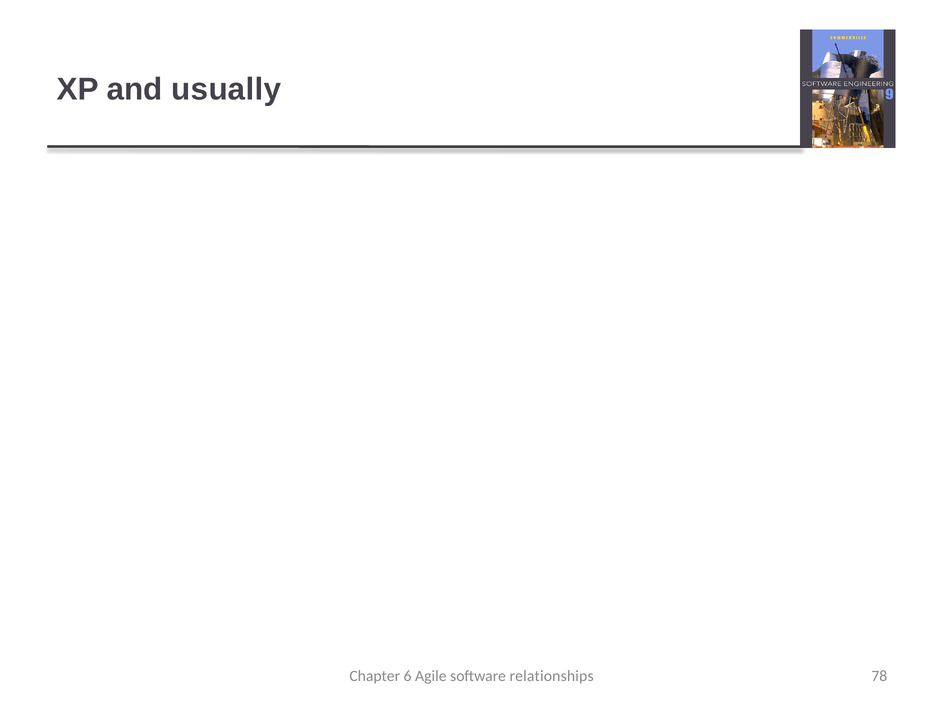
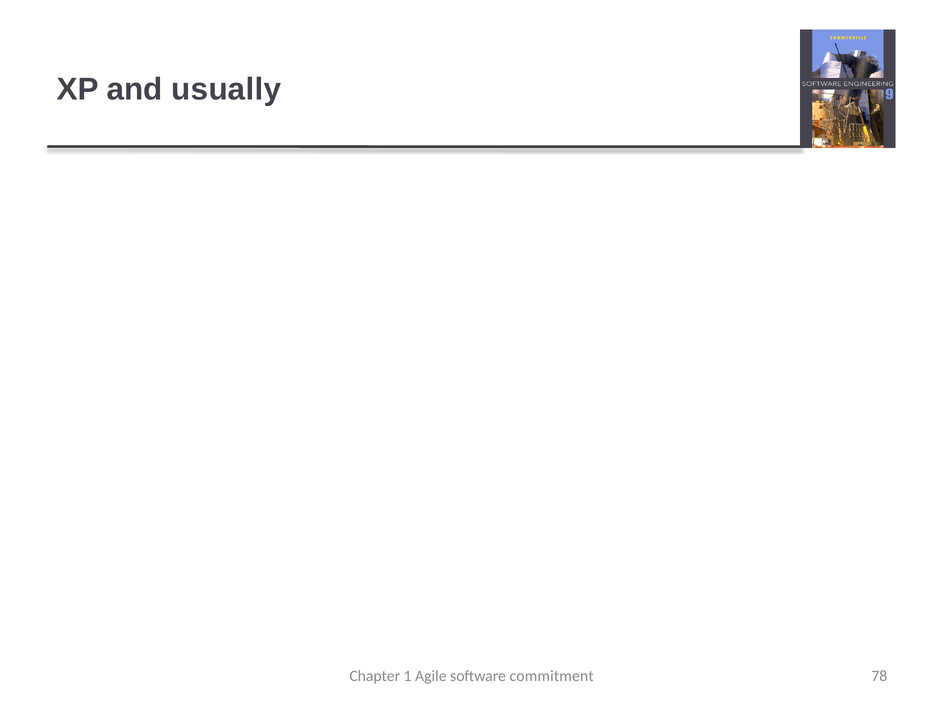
6: 6 -> 1 (408, 676)
relationships: relationships -> commitment (552, 676)
